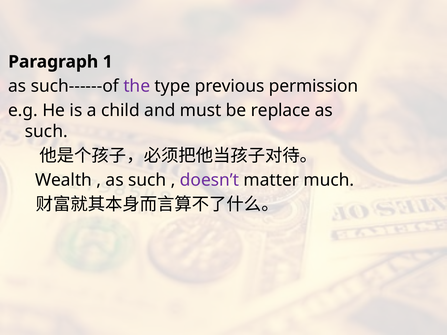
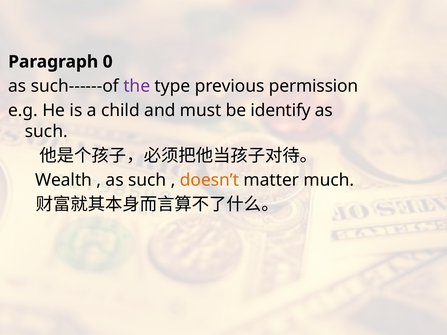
1: 1 -> 0 (108, 62)
replace: replace -> identify (281, 111)
doesn’t colour: purple -> orange (210, 180)
